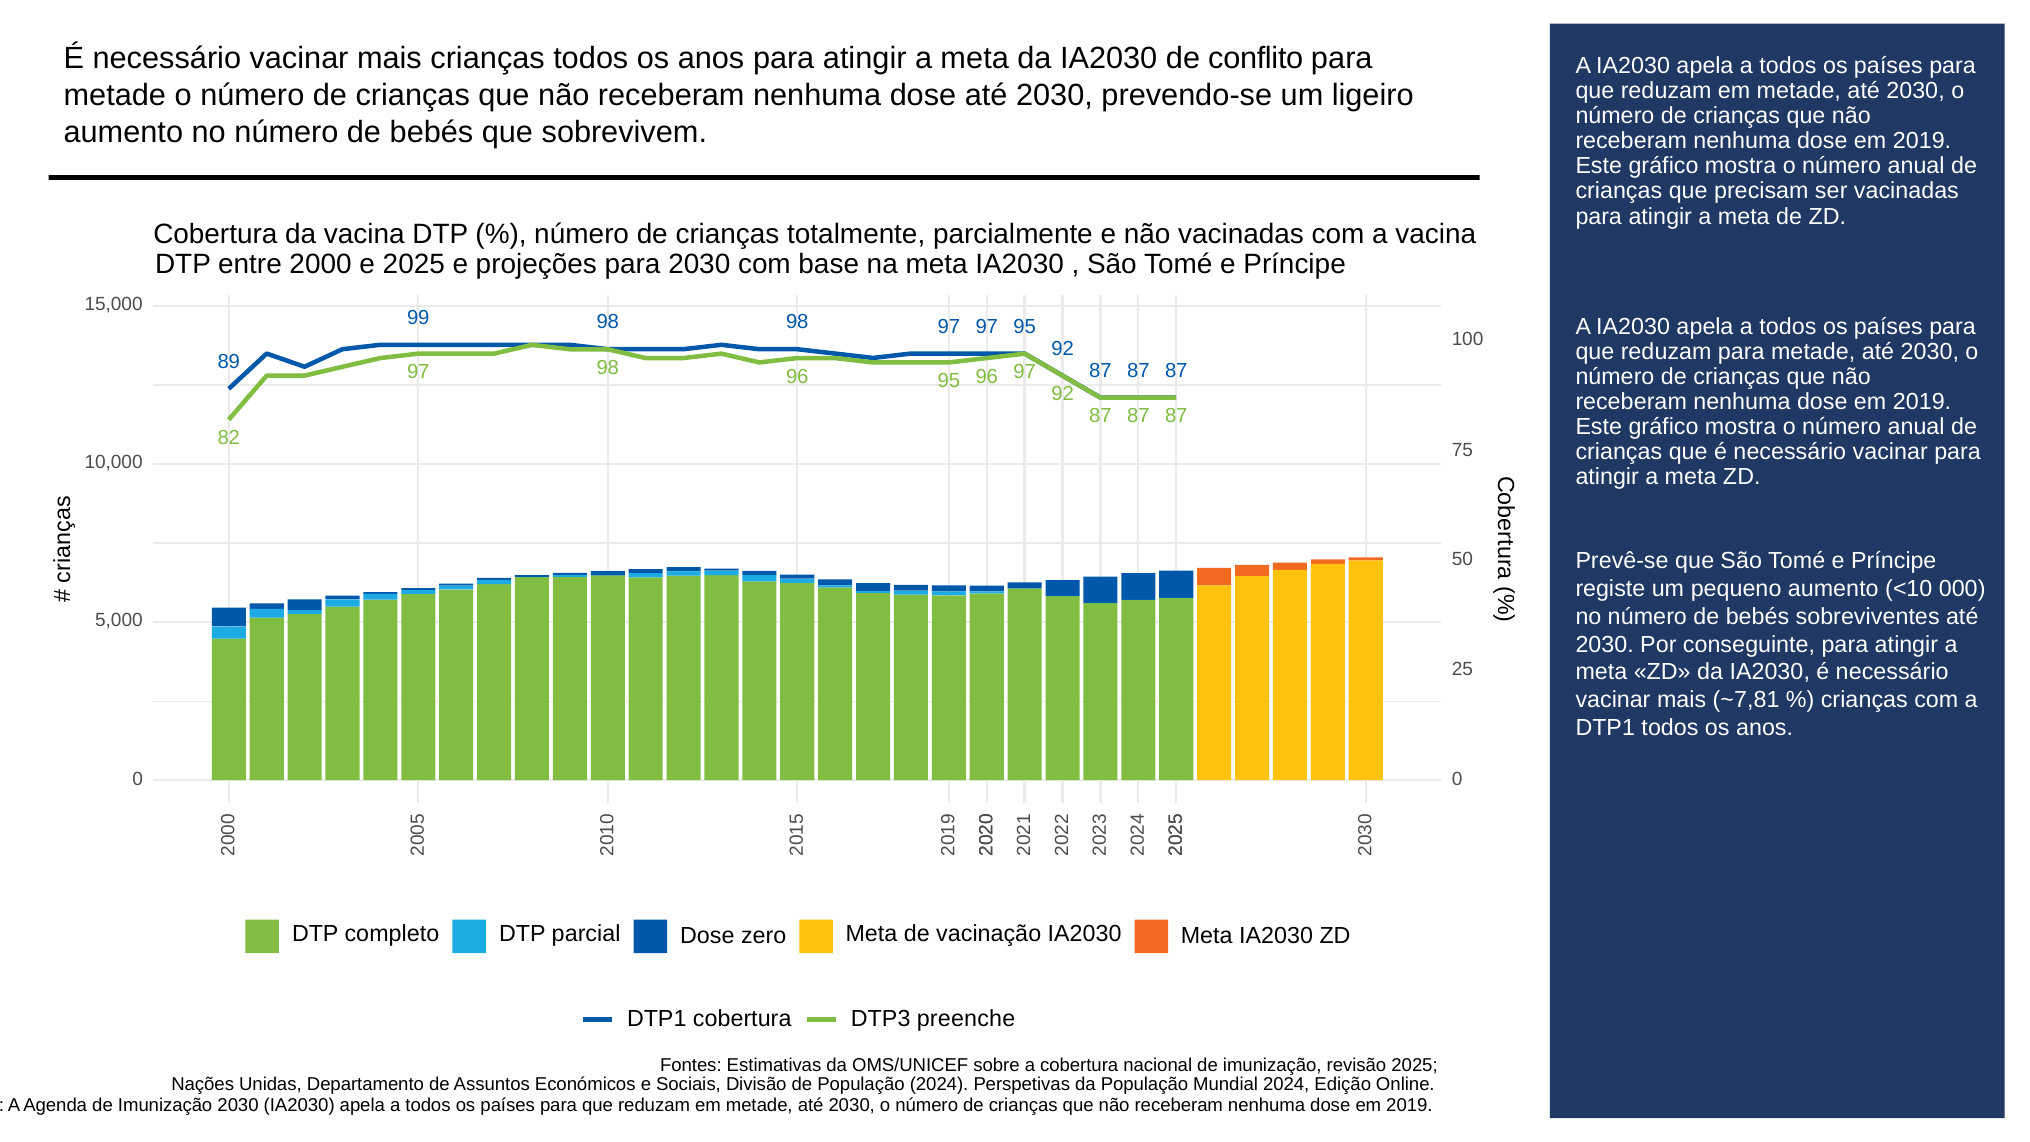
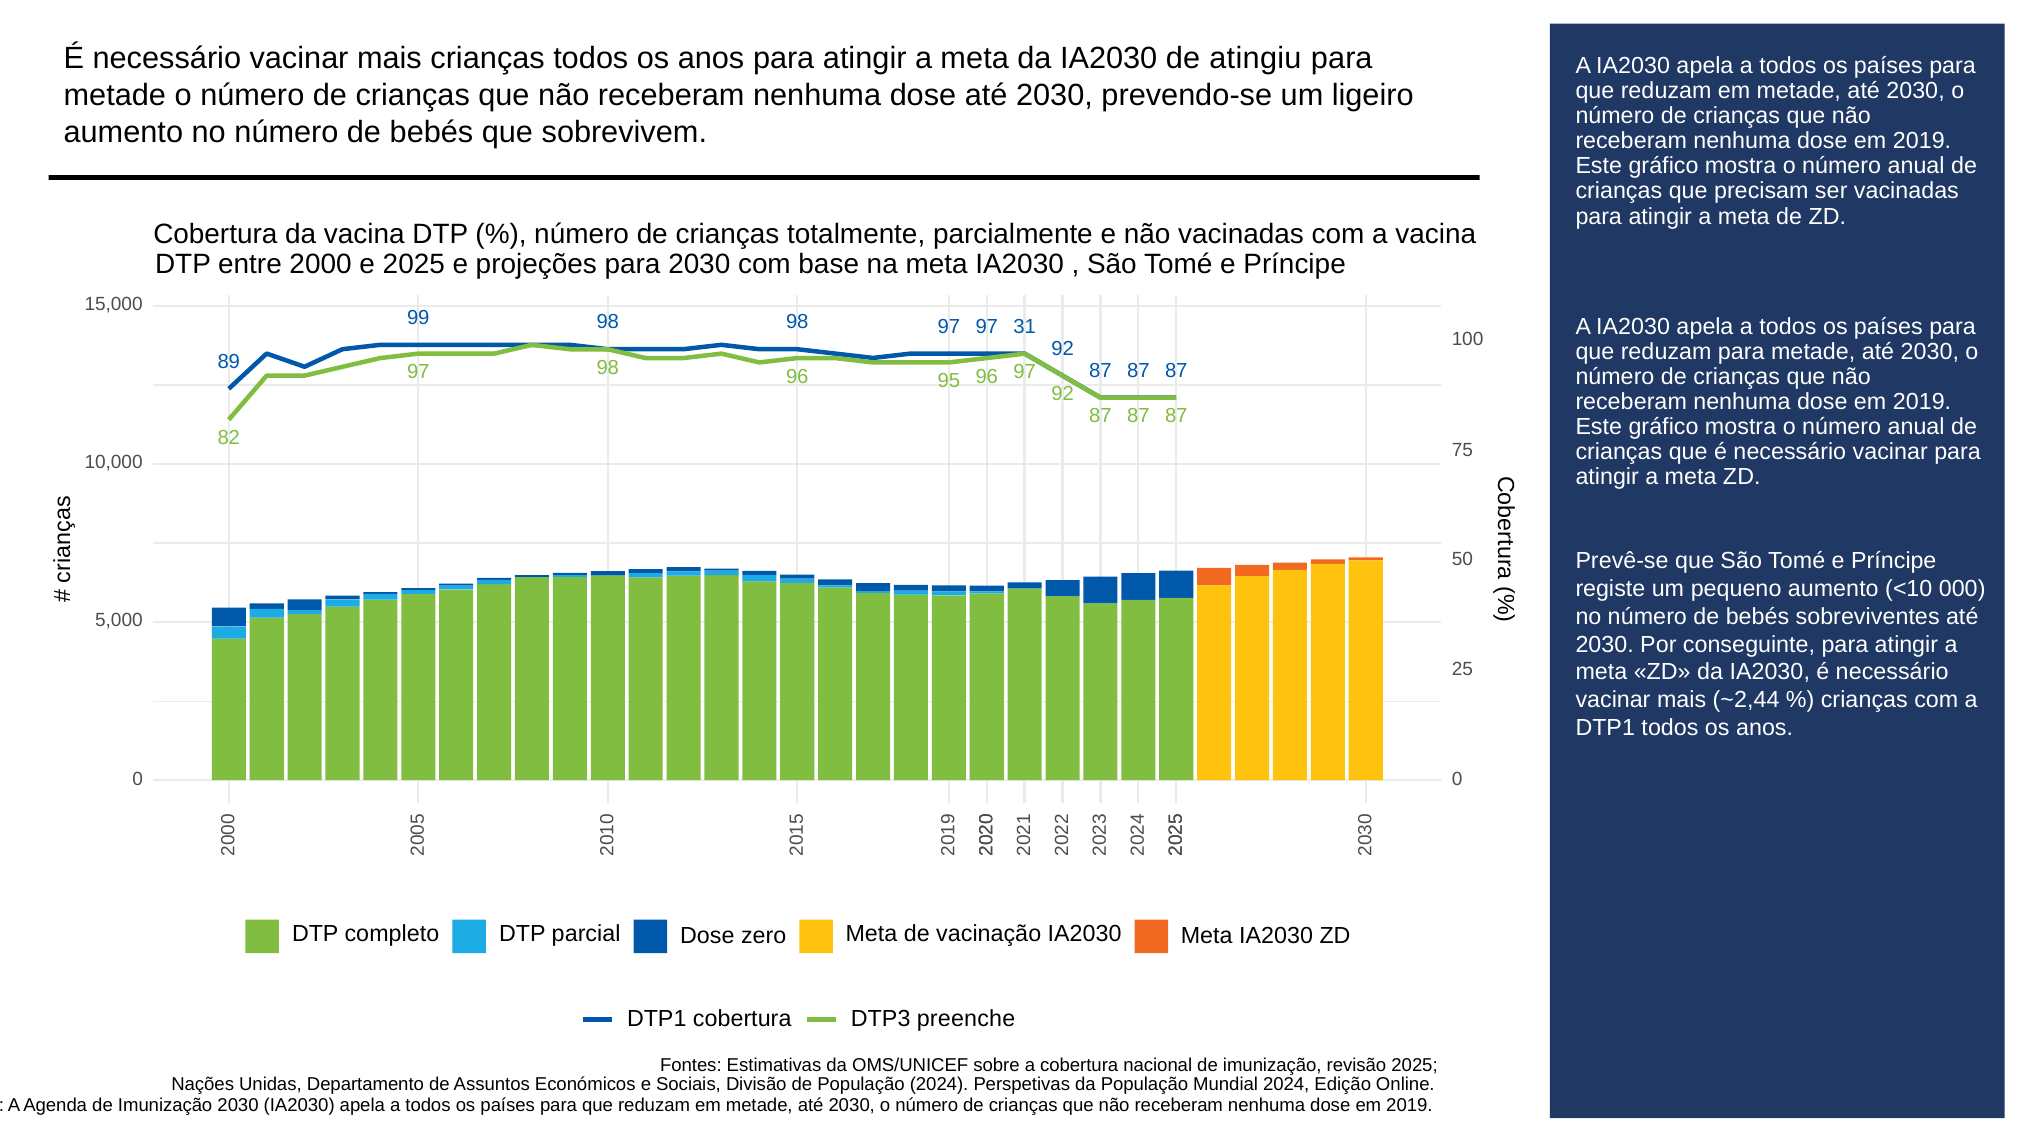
conflito: conflito -> atingiu (1255, 59)
97 95: 95 -> 31 (1025, 327)
~7,81: ~7,81 -> ~2,44 (1746, 700)
